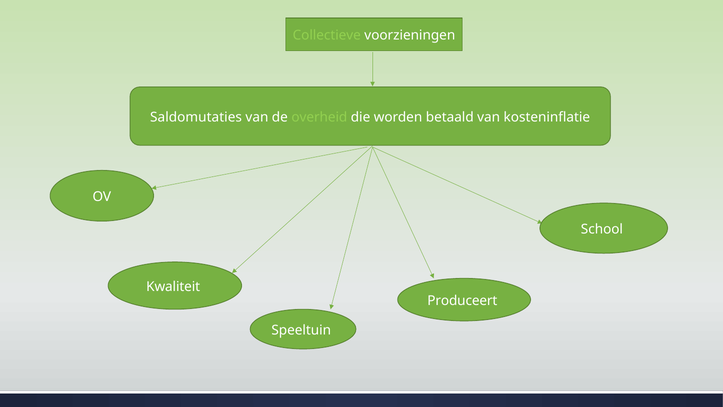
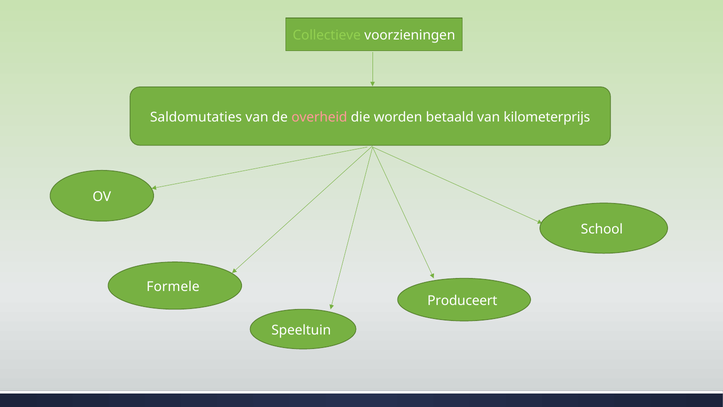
overheid colour: light green -> pink (319, 117)
kosteninflatie: kosteninflatie -> kilometerprijs (547, 117)
Kwaliteit: Kwaliteit -> Formele (173, 286)
